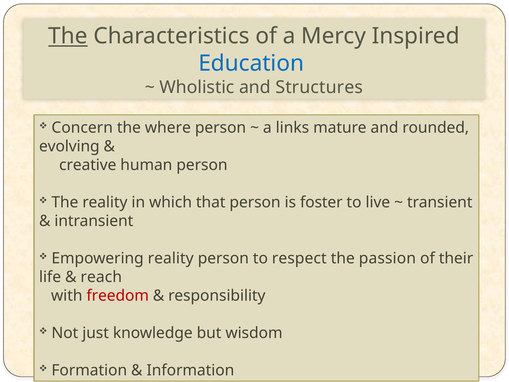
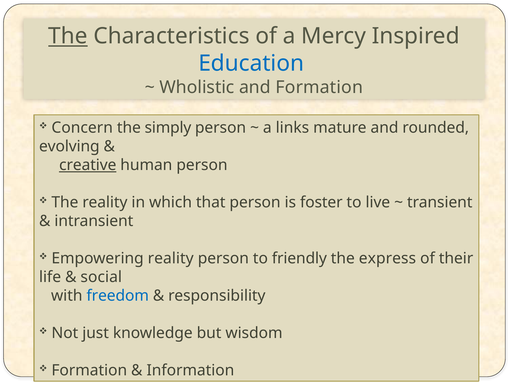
and Structures: Structures -> Formation (319, 87)
where: where -> simply (168, 128)
creative underline: none -> present (88, 165)
respect: respect -> friendly (299, 258)
passion: passion -> express (387, 258)
reach: reach -> social (101, 277)
freedom colour: red -> blue (118, 296)
